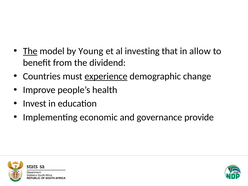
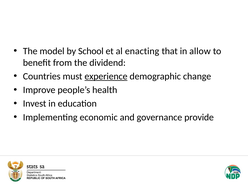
The underline: present -> none (30, 51)
Young: Young -> School (91, 51)
investing: investing -> enacting (142, 51)
